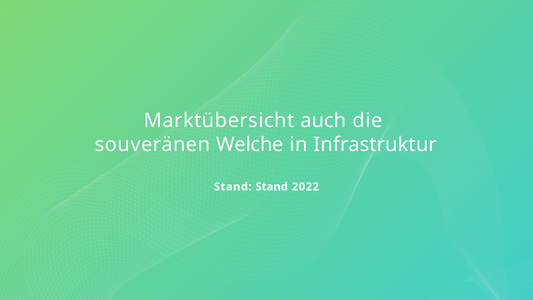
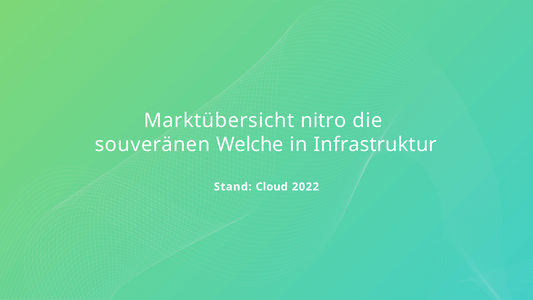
auch: auch -> nitro (323, 121)
Stand Stand: Stand -> Cloud (272, 187)
